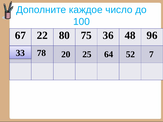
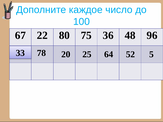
7: 7 -> 5 (151, 54)
